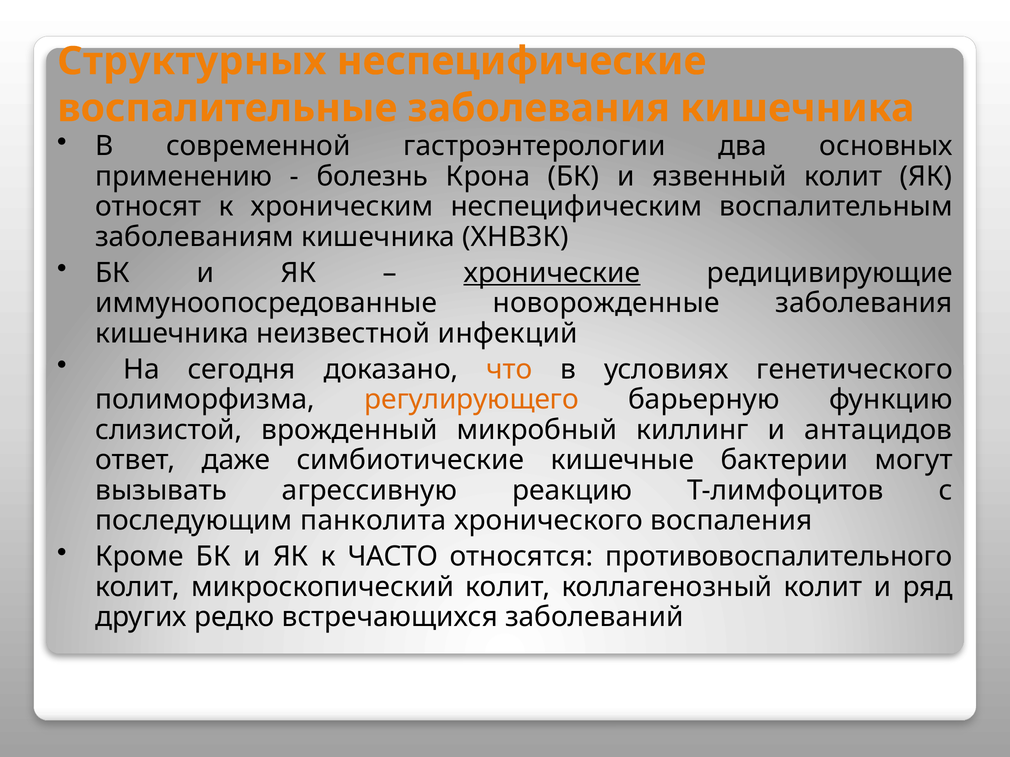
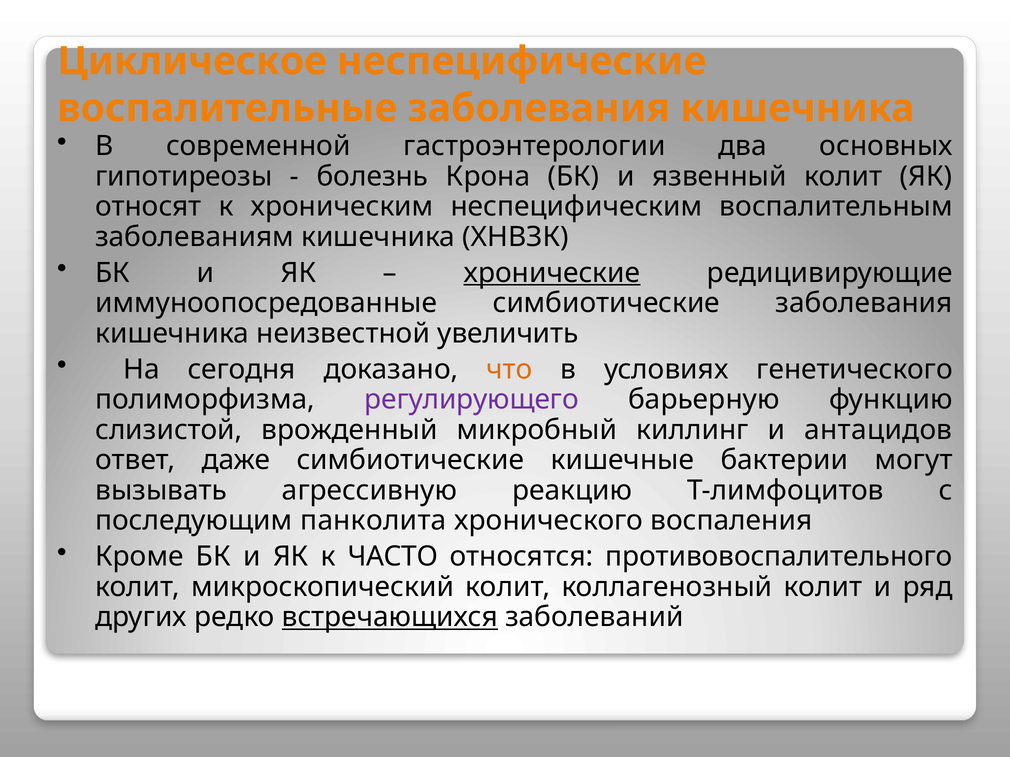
Структурных: Структурных -> Циклическое (192, 61)
применению: применению -> гипотиреозы (184, 176)
иммуноопосредованные новорожденные: новорожденные -> симбиотические (606, 303)
инфекций: инфекций -> увеличить (508, 334)
регулирующего colour: orange -> purple (472, 400)
встречающихся underline: none -> present (390, 617)
